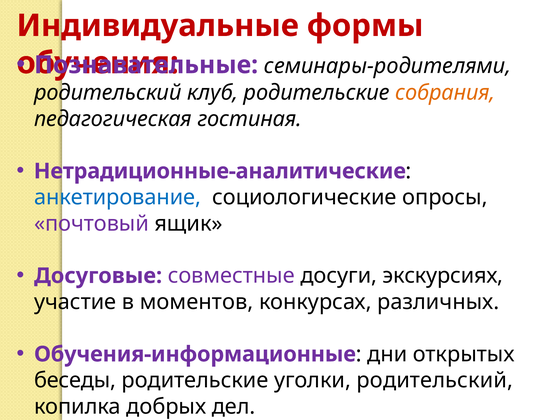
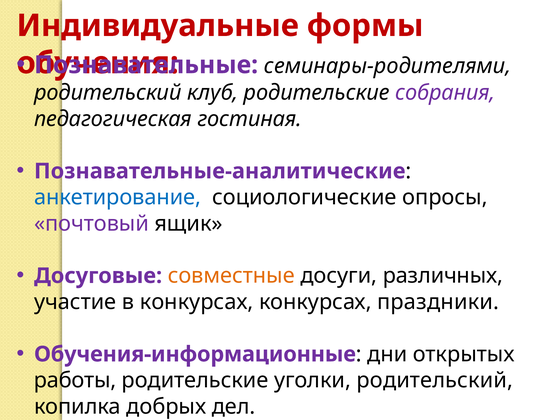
собрания colour: orange -> purple (445, 93)
Нетрадиционные-аналитические: Нетрадиционные-аналитические -> Познавательные-аналитические (220, 171)
совместные colour: purple -> orange (231, 276)
экскурсиях: экскурсиях -> различных (443, 276)
в моментов: моментов -> конкурсах (197, 302)
различных: различных -> праздники (438, 302)
беседы: беседы -> работы (75, 380)
